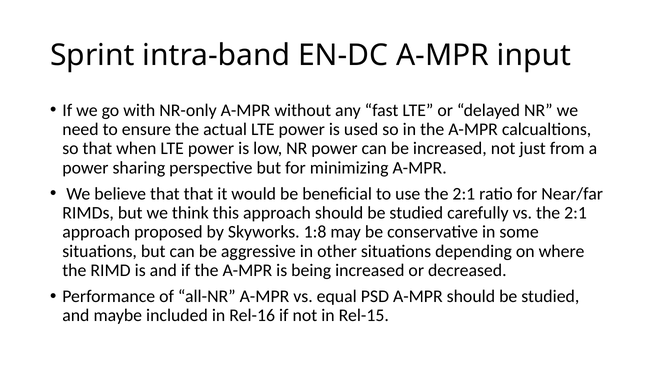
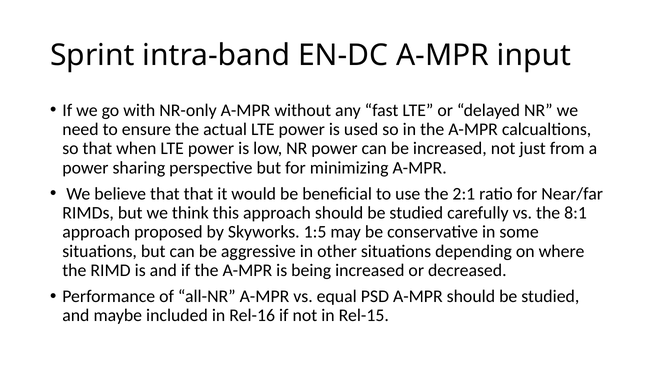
vs the 2:1: 2:1 -> 8:1 (576, 213)
1:8: 1:8 -> 1:5 (315, 232)
